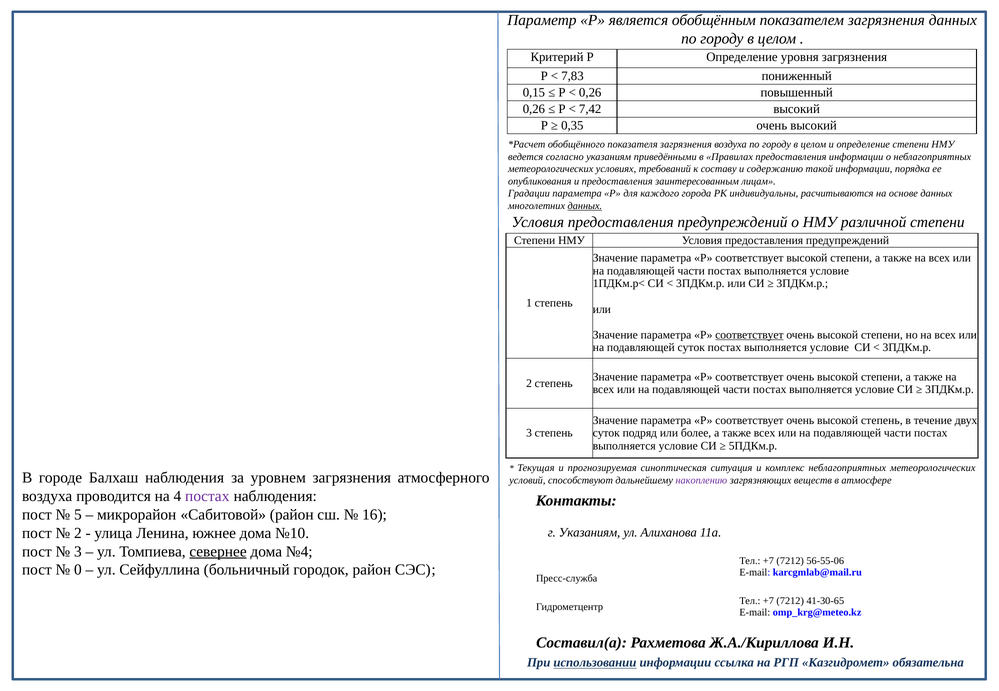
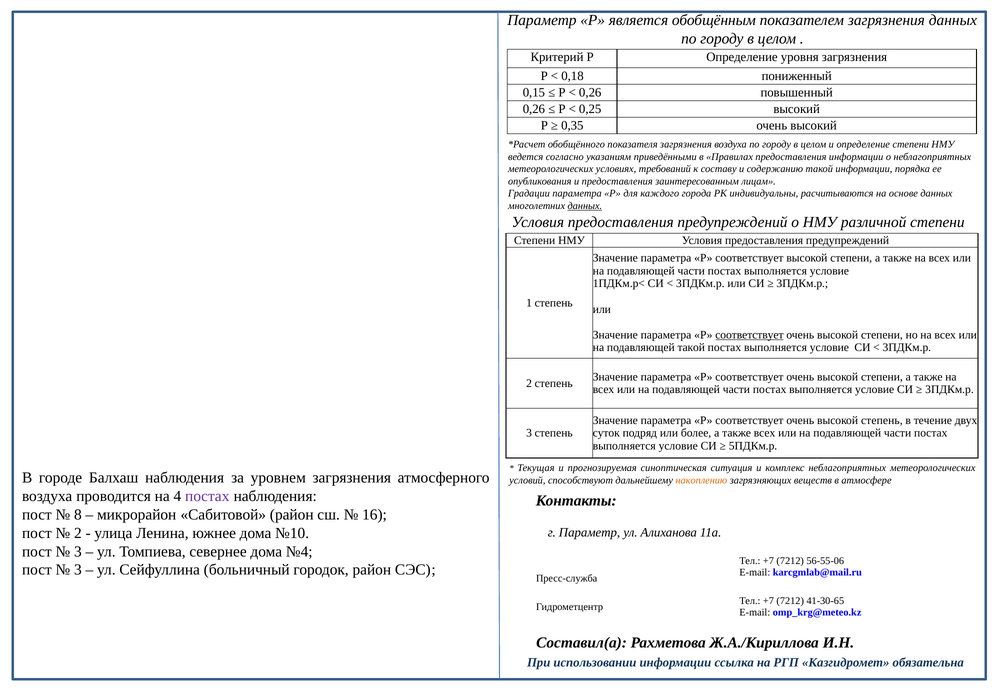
7,83: 7,83 -> 0,18 (572, 76)
7,42: 7,42 -> 0,25 (590, 109)
подавляющей суток: суток -> такой (691, 348)
накоплению colour: purple -> orange (701, 481)
5: 5 -> 8 (78, 515)
г Указаниям: Указаниям -> Параметр (590, 533)
севернее underline: present -> none (218, 552)
0: 0 -> 3 (78, 570)
использовании underline: present -> none (595, 663)
